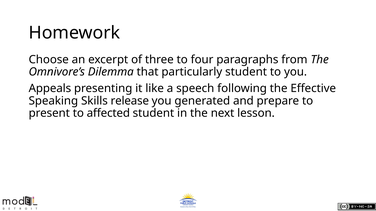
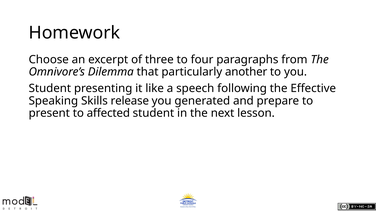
particularly student: student -> another (246, 72)
Appeals: Appeals -> Student (50, 89)
